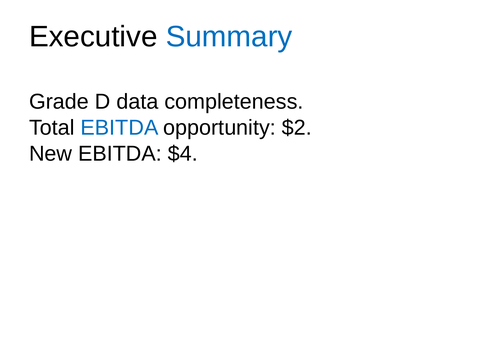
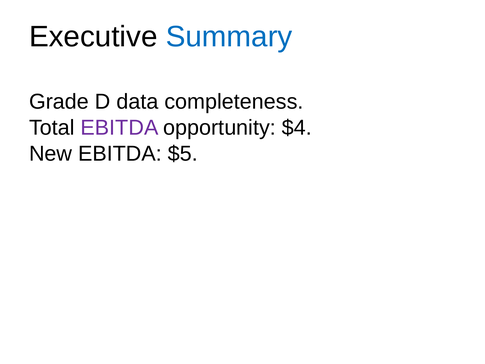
EBITDA colour: blue -> purple (119, 128)
$2: $2 -> $4 (297, 128)
$4: $4 -> $5 (183, 153)
